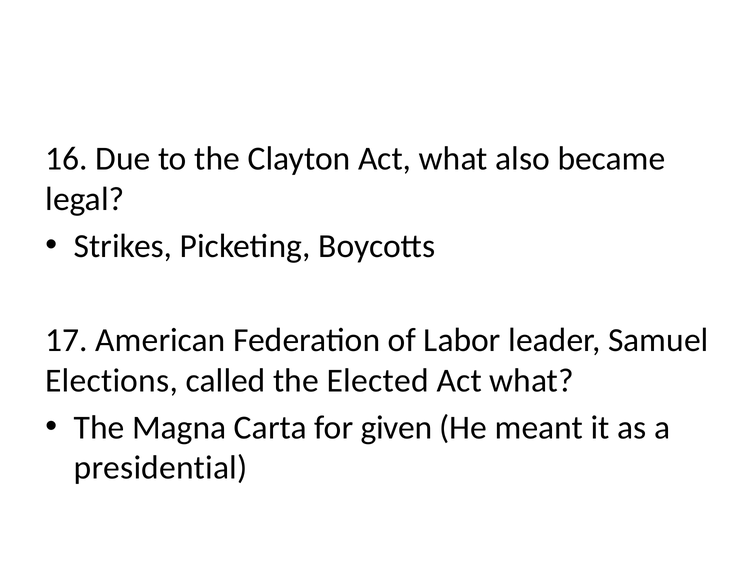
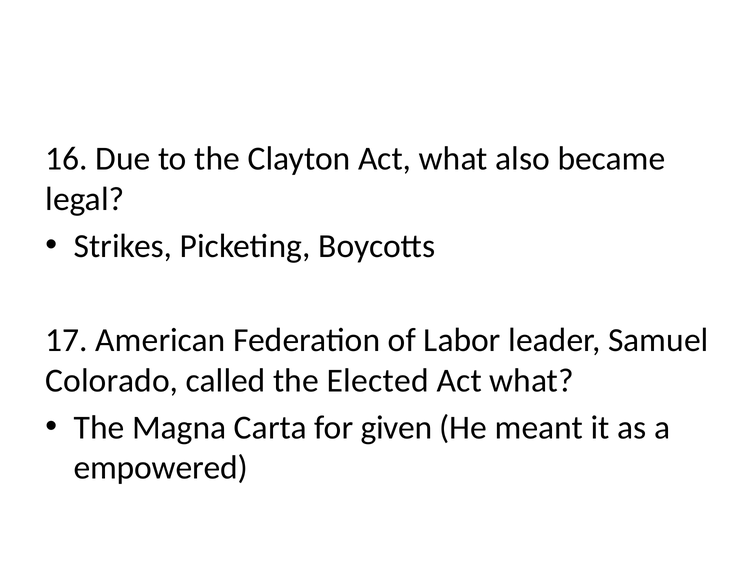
Elections: Elections -> Colorado (112, 380)
presidential: presidential -> empowered (161, 468)
